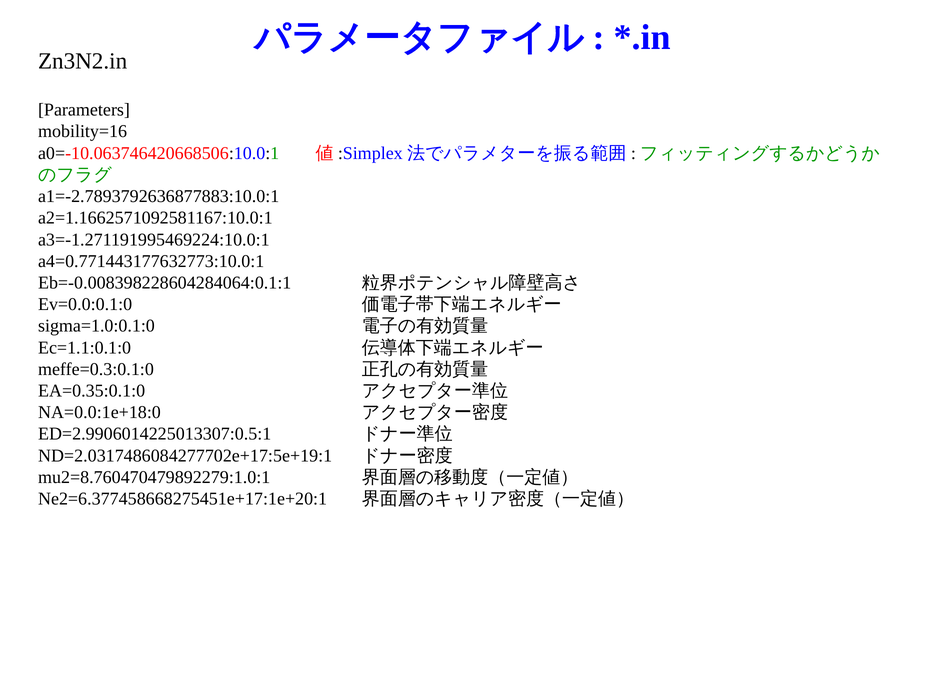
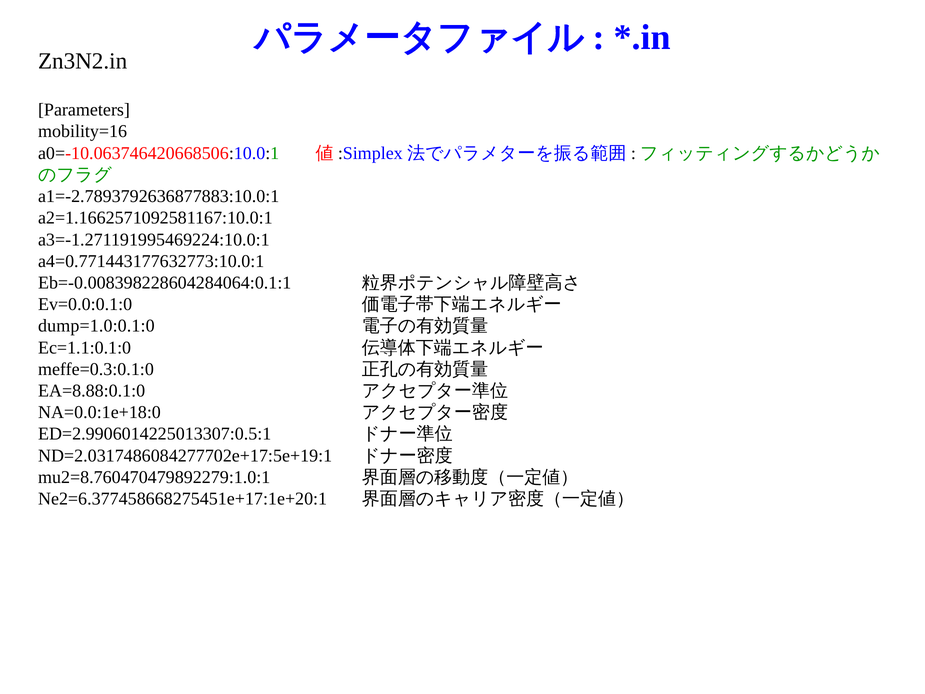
sigma=1.0:0.1:0: sigma=1.0:0.1:0 -> dump=1.0:0.1:0 (96, 326)
EA=0.35:0.1:0: EA=0.35:0.1:0 -> EA=8.88:0.1:0 (92, 391)
